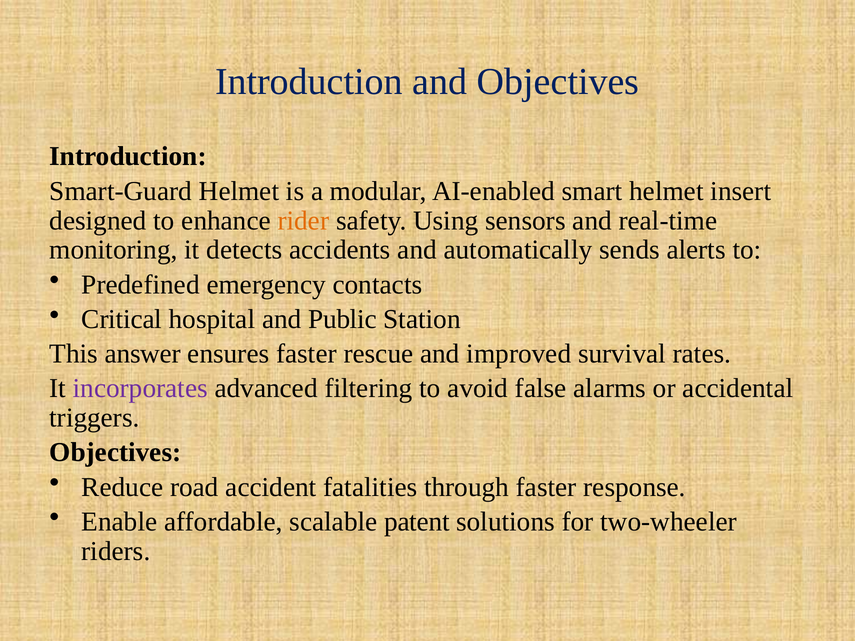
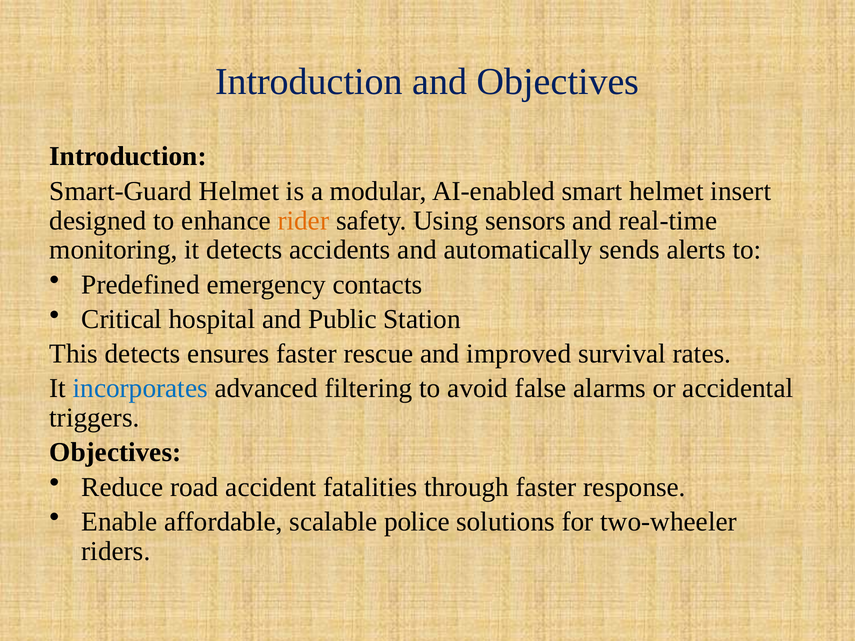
This answer: answer -> detects (143, 354)
incorporates colour: purple -> blue (140, 388)
patent: patent -> police (417, 522)
